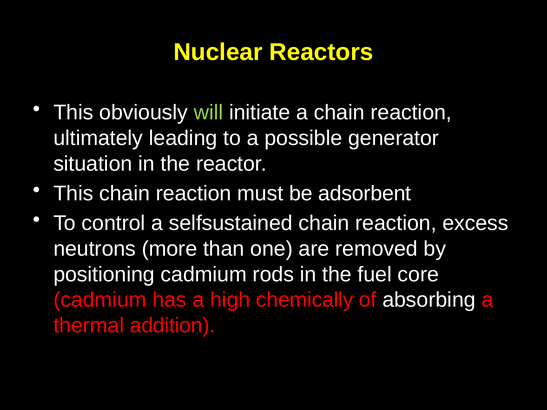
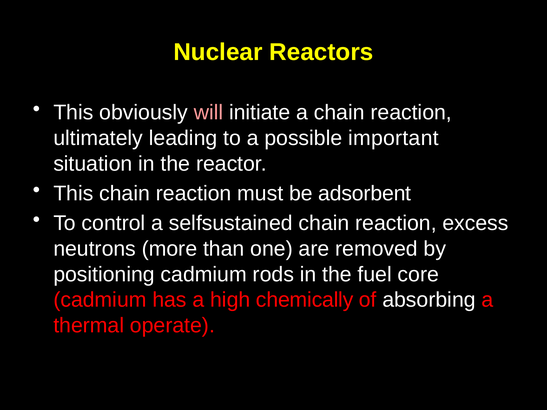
will colour: light green -> pink (208, 113)
generator: generator -> important (393, 138)
addition: addition -> operate (172, 326)
